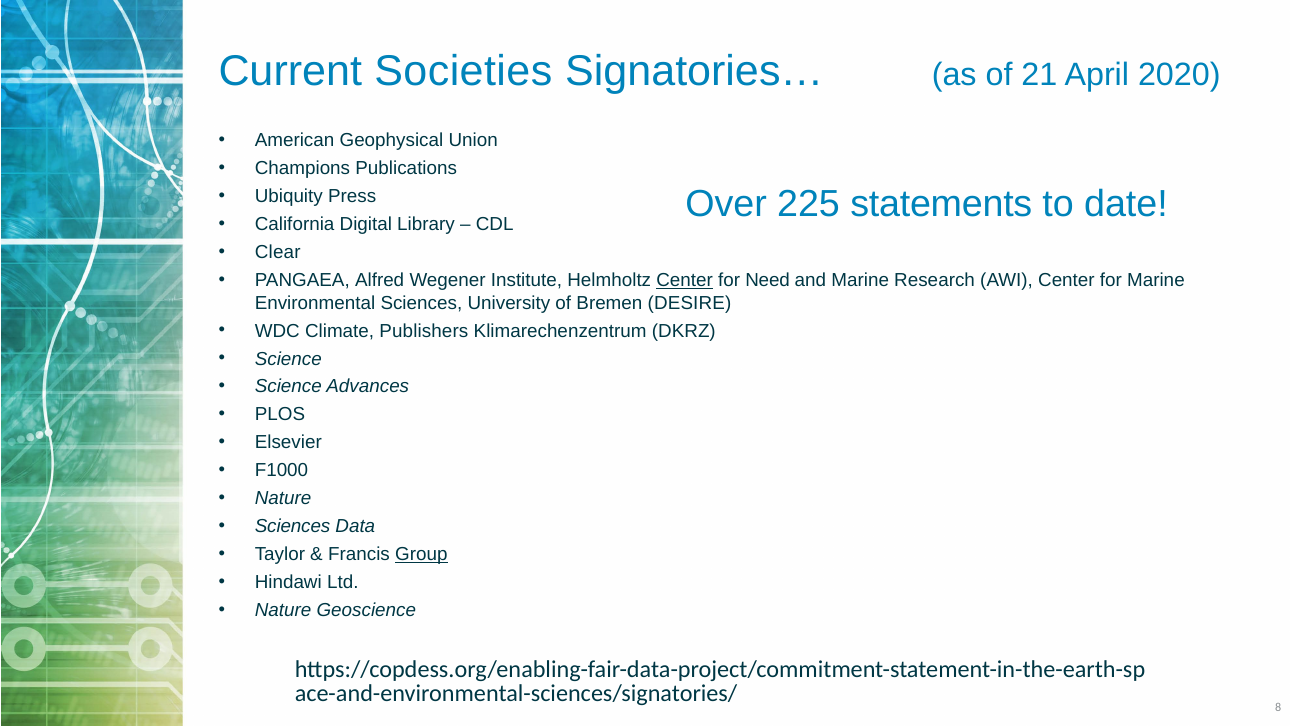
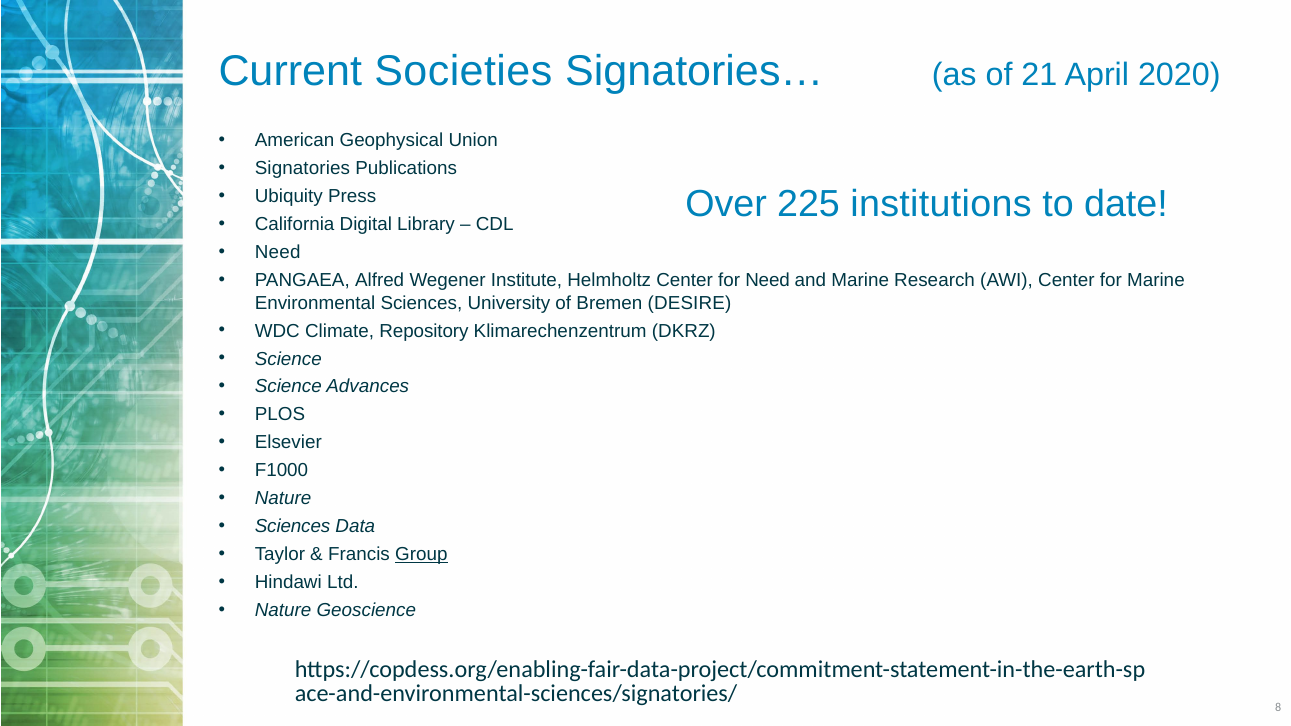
Champions: Champions -> Signatories (302, 168)
statements: statements -> institutions (941, 205)
Clear: Clear -> Need (278, 252)
Center underline: present -> none (685, 280)
Publishers: Publishers -> Repository (424, 331)
